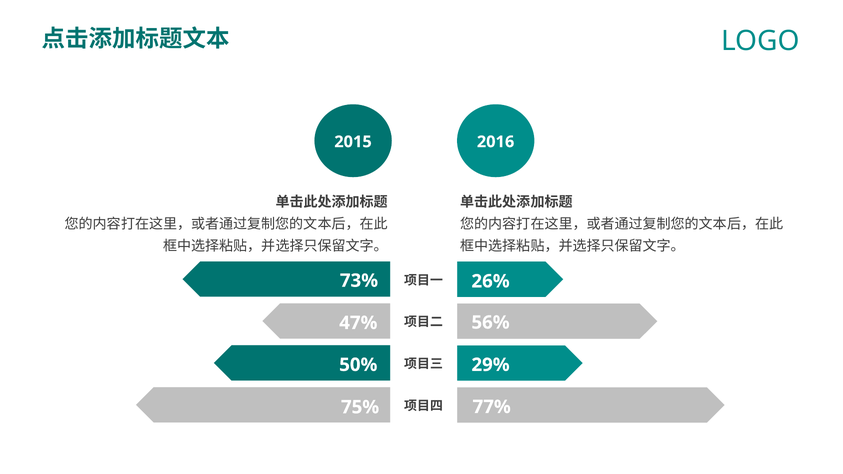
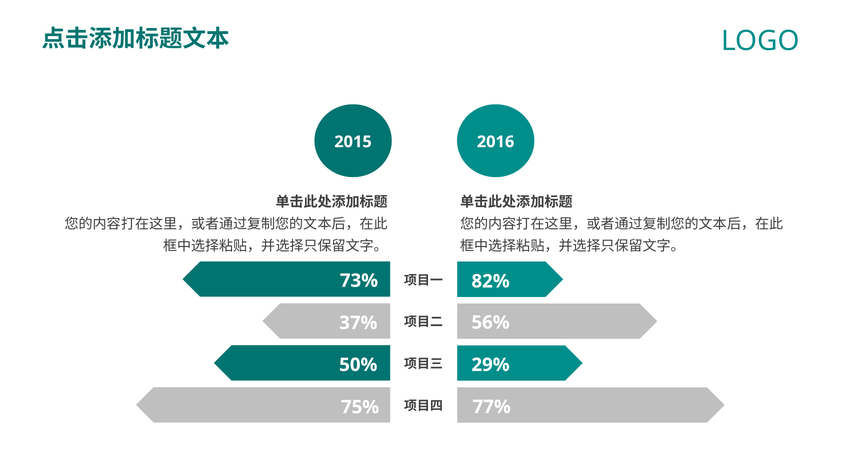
26%: 26% -> 82% (491, 281)
47%: 47% -> 37% (358, 323)
